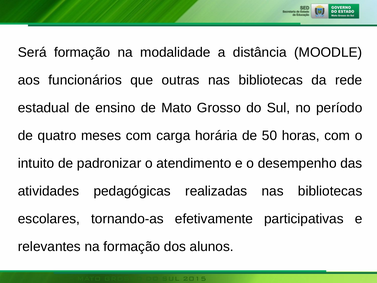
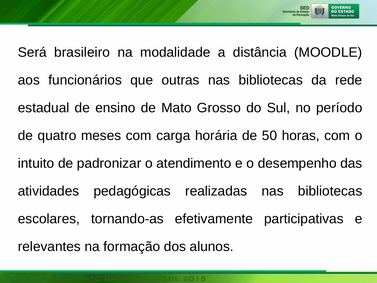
Será formação: formação -> brasileiro (82, 52)
